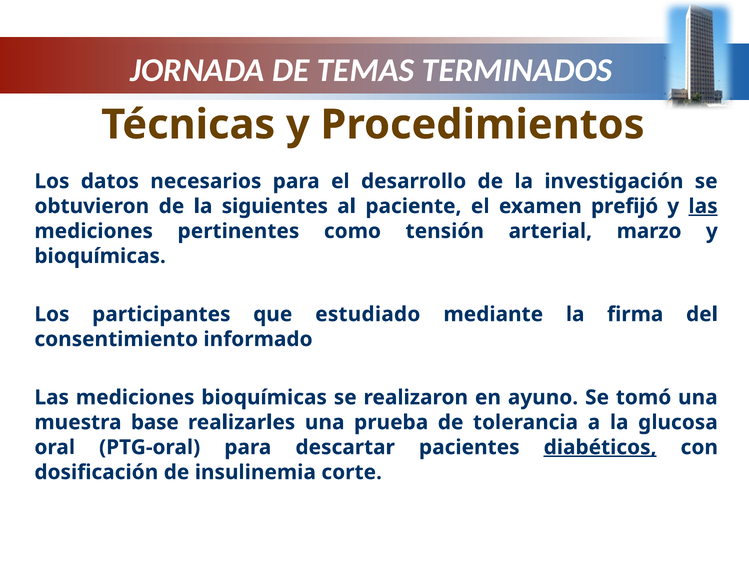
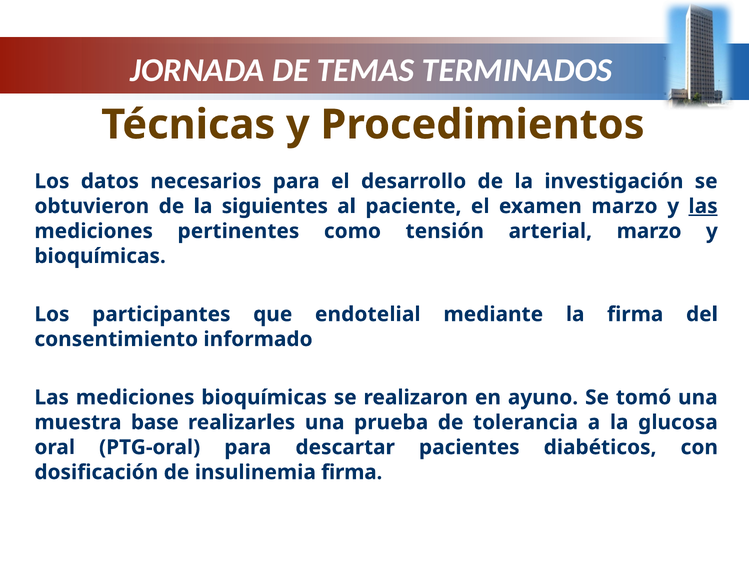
examen prefijó: prefijó -> marzo (624, 207)
estudiado: estudiado -> endotelial (368, 315)
diabéticos underline: present -> none (600, 448)
insulinemia corte: corte -> firma (352, 473)
